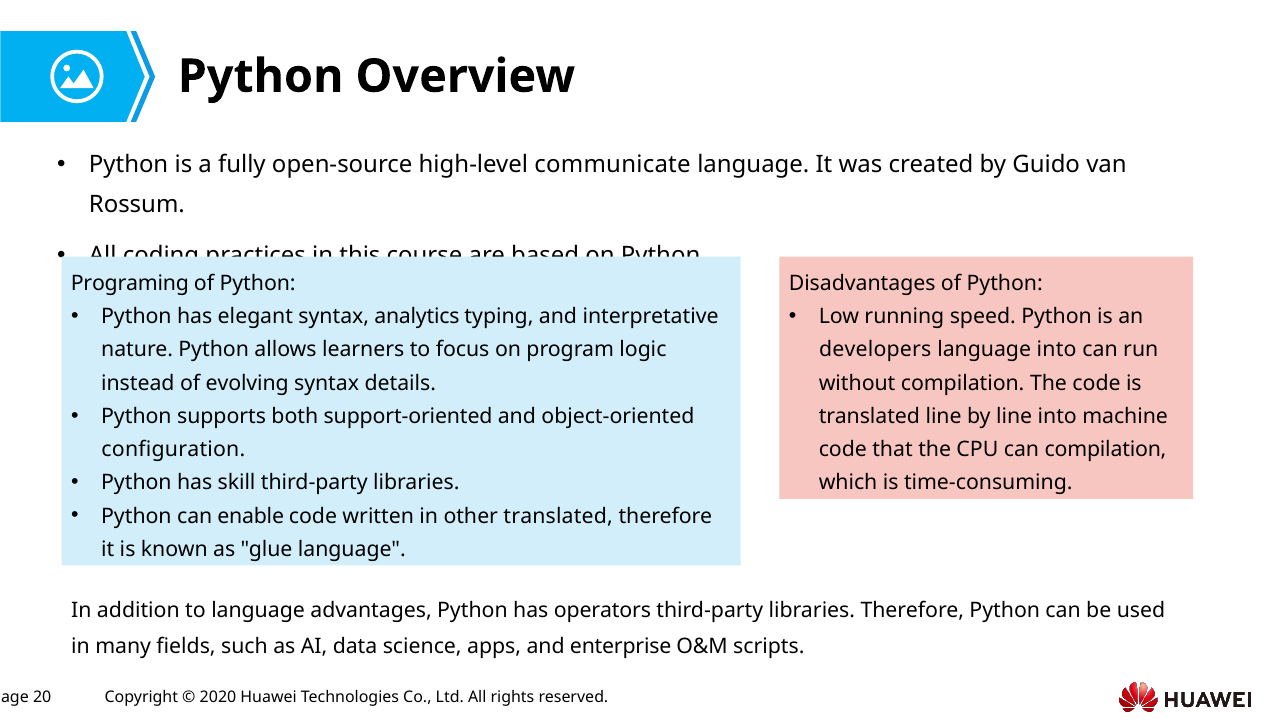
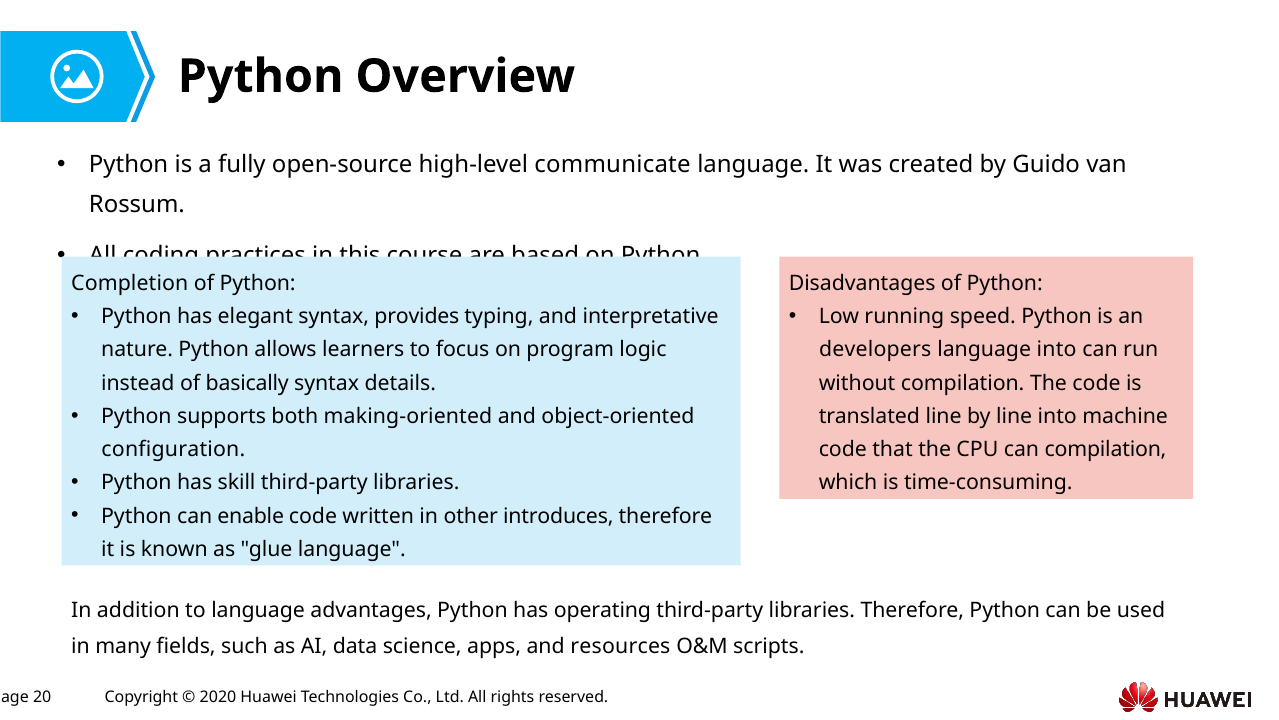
Programing: Programing -> Completion (130, 283)
analytics: analytics -> provides (417, 316)
evolving: evolving -> basically (247, 383)
support-oriented: support-oriented -> making-oriented (408, 416)
other translated: translated -> introduces (558, 516)
operators: operators -> operating (602, 610)
enterprise: enterprise -> resources (620, 646)
